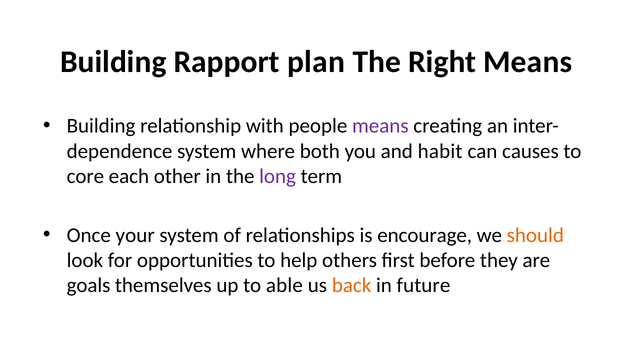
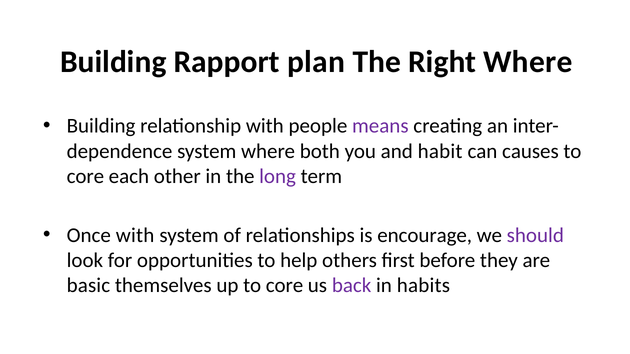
Right Means: Means -> Where (528, 62)
Once your: your -> with (135, 235)
should colour: orange -> purple (535, 235)
goals: goals -> basic (88, 286)
up to able: able -> core (285, 286)
back colour: orange -> purple (352, 286)
future: future -> habits (423, 286)
